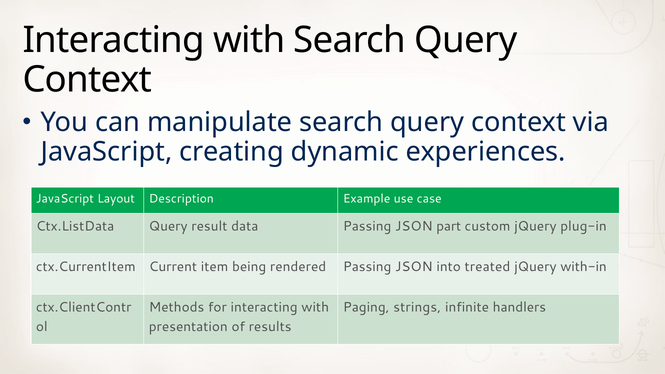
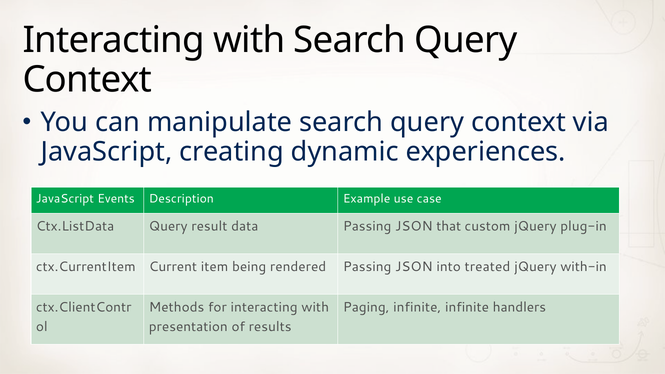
Layout: Layout -> Events (116, 199)
part: part -> that (449, 226)
Paging strings: strings -> infinite (417, 307)
